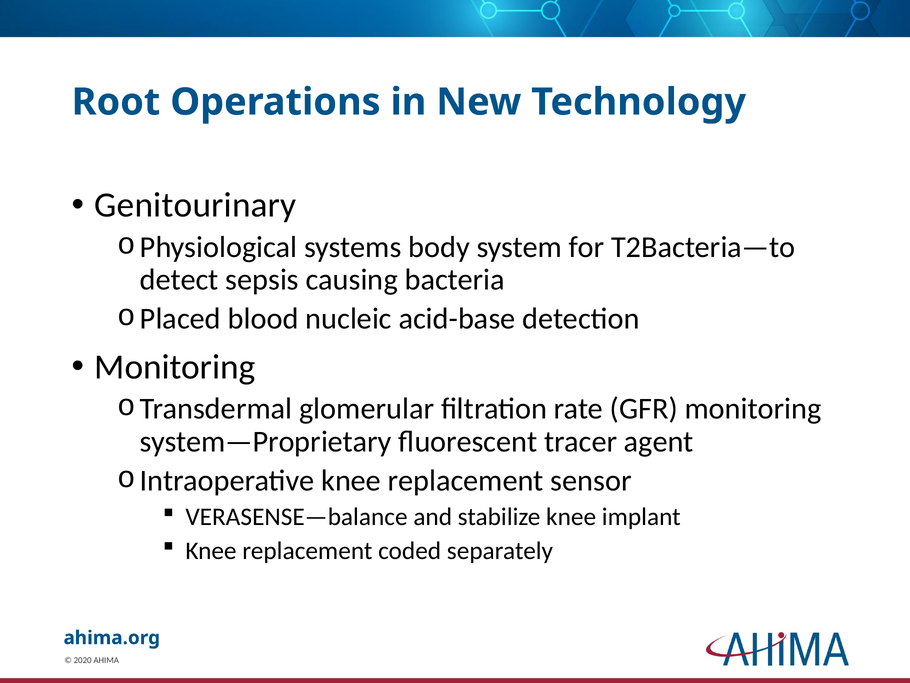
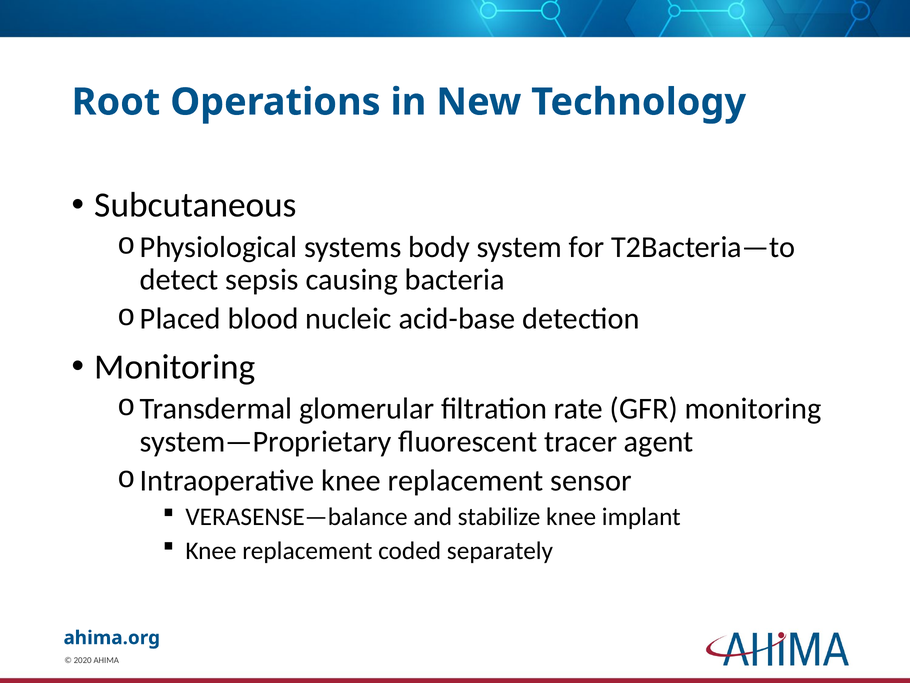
Genitourinary: Genitourinary -> Subcutaneous (196, 205)
